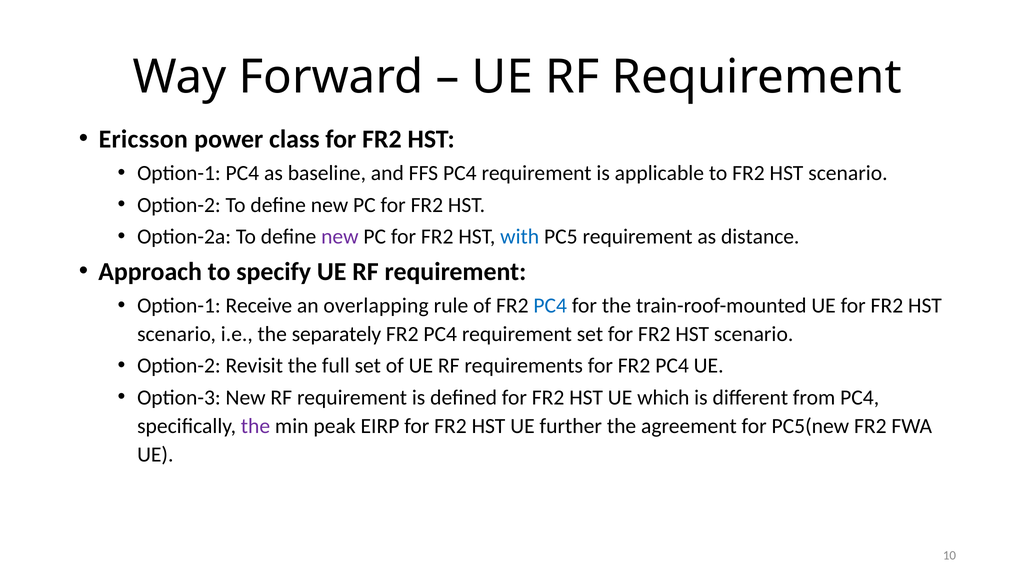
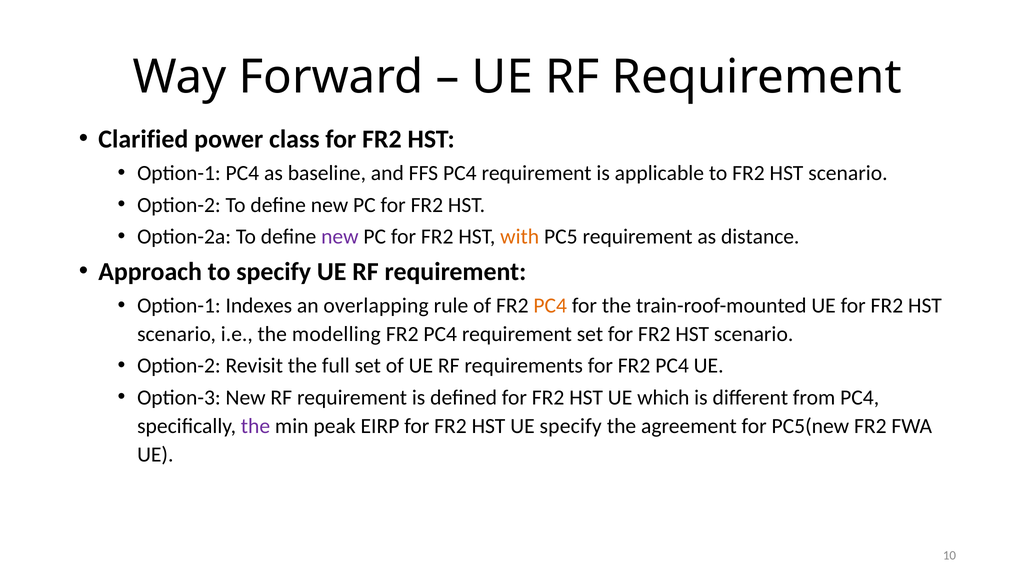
Ericsson: Ericsson -> Clarified (143, 139)
with colour: blue -> orange (520, 237)
Receive: Receive -> Indexes (259, 306)
PC4 colour: blue -> orange (550, 306)
separately: separately -> modelling (336, 334)
UE further: further -> specify (571, 426)
